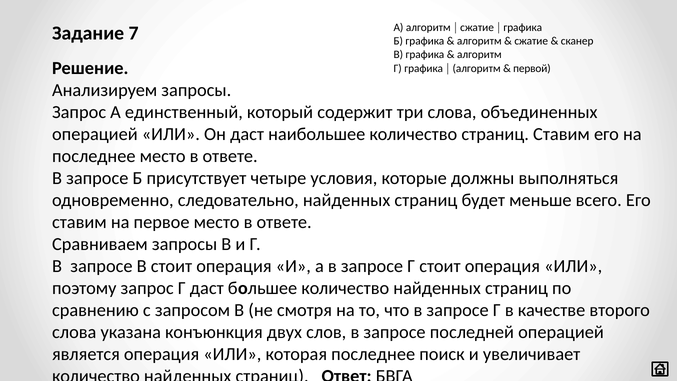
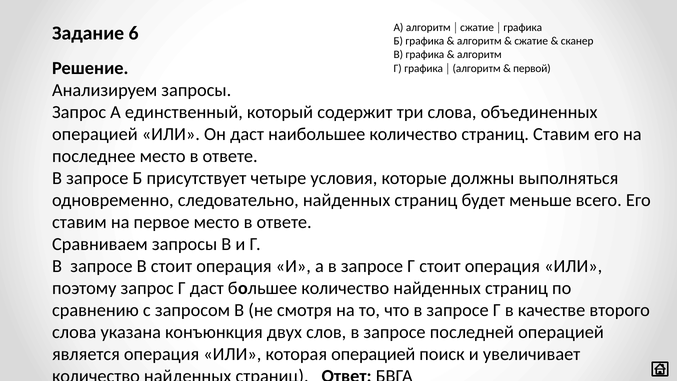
7: 7 -> 6 (134, 33)
которая последнее: последнее -> операцией (373, 354)
